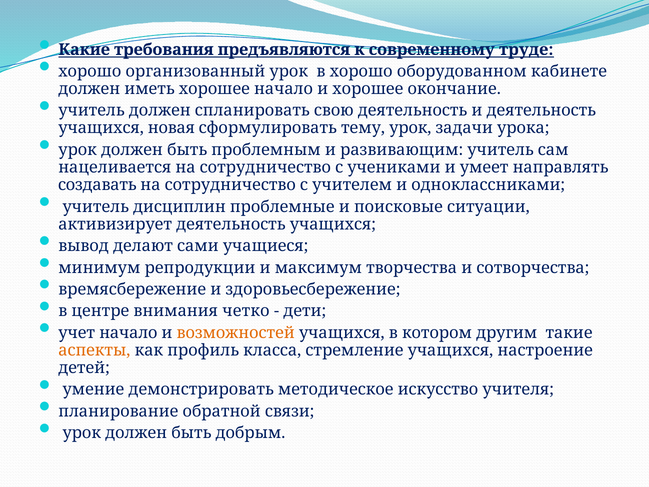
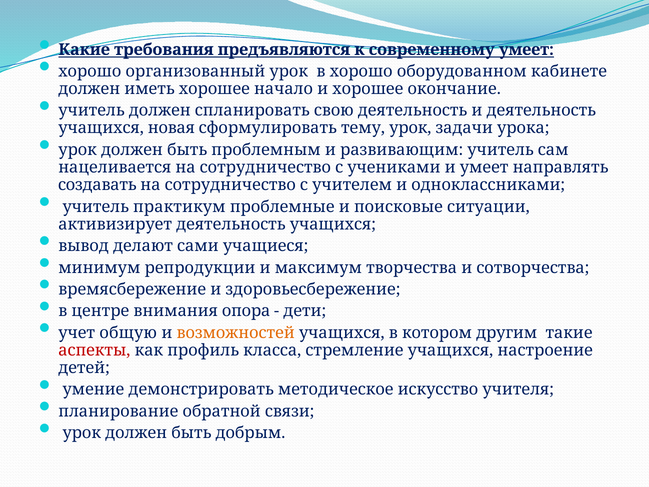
современному труде: труде -> умеет (526, 50)
дисциплин: дисциплин -> практикум (179, 207)
четко: четко -> опора (246, 311)
учет начало: начало -> общую (128, 333)
аспекты colour: orange -> red (94, 350)
